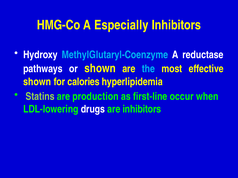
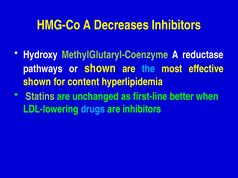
Especially: Especially -> Decreases (121, 25)
MethylGlutaryl-Coenzyme colour: light blue -> light green (115, 55)
calories: calories -> content (83, 82)
production: production -> unchanged (96, 97)
occur: occur -> better (182, 97)
drugs colour: white -> light blue (93, 109)
